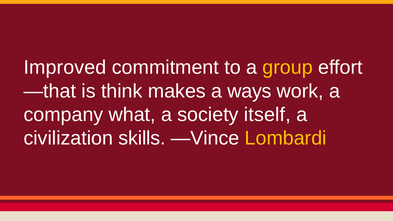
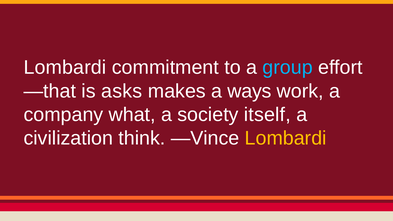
Improved: Improved -> Lombardi (65, 67)
group colour: yellow -> light blue (288, 67)
think: think -> asks (122, 91)
skills: skills -> think (142, 138)
